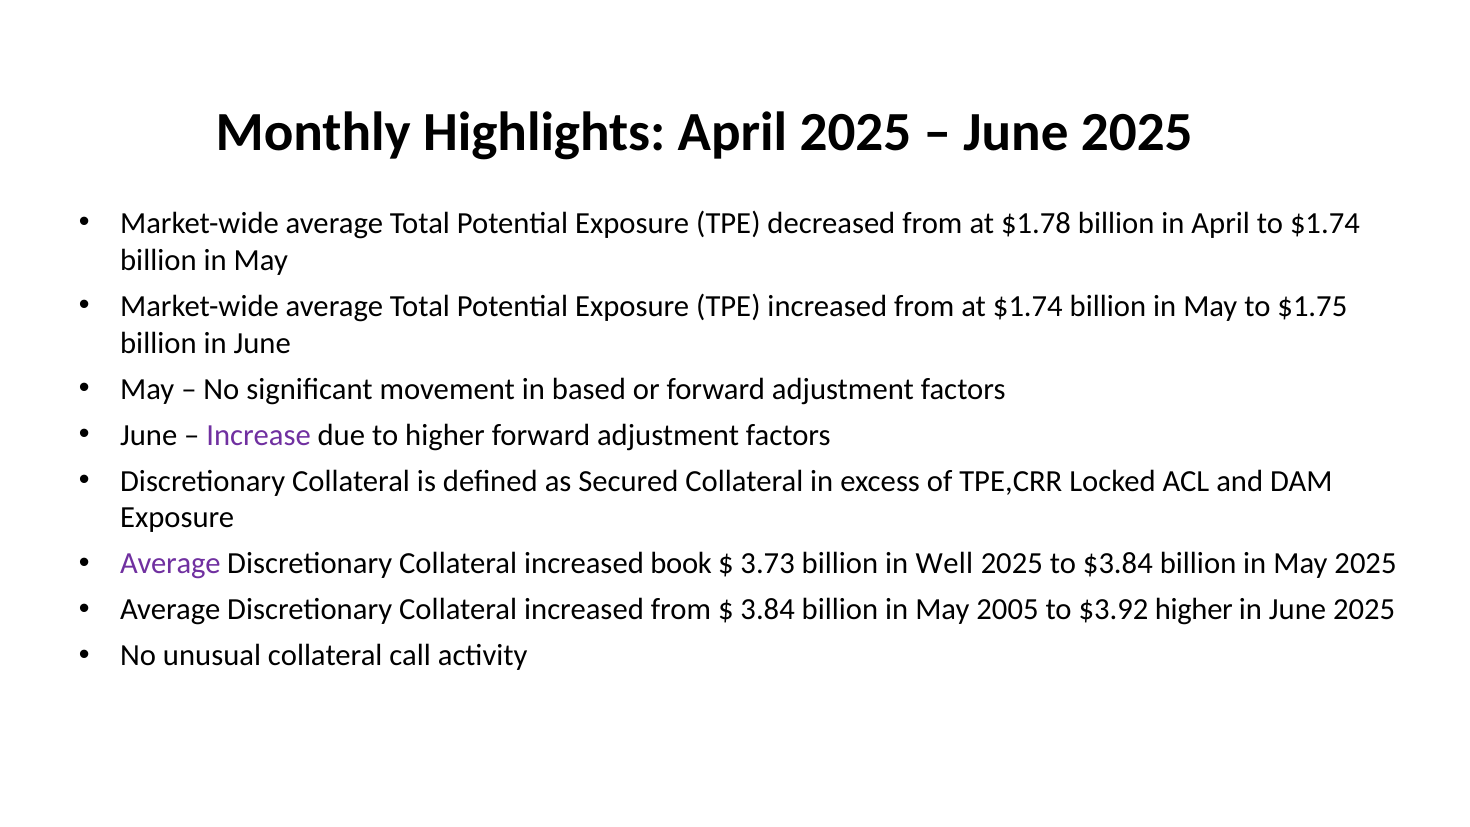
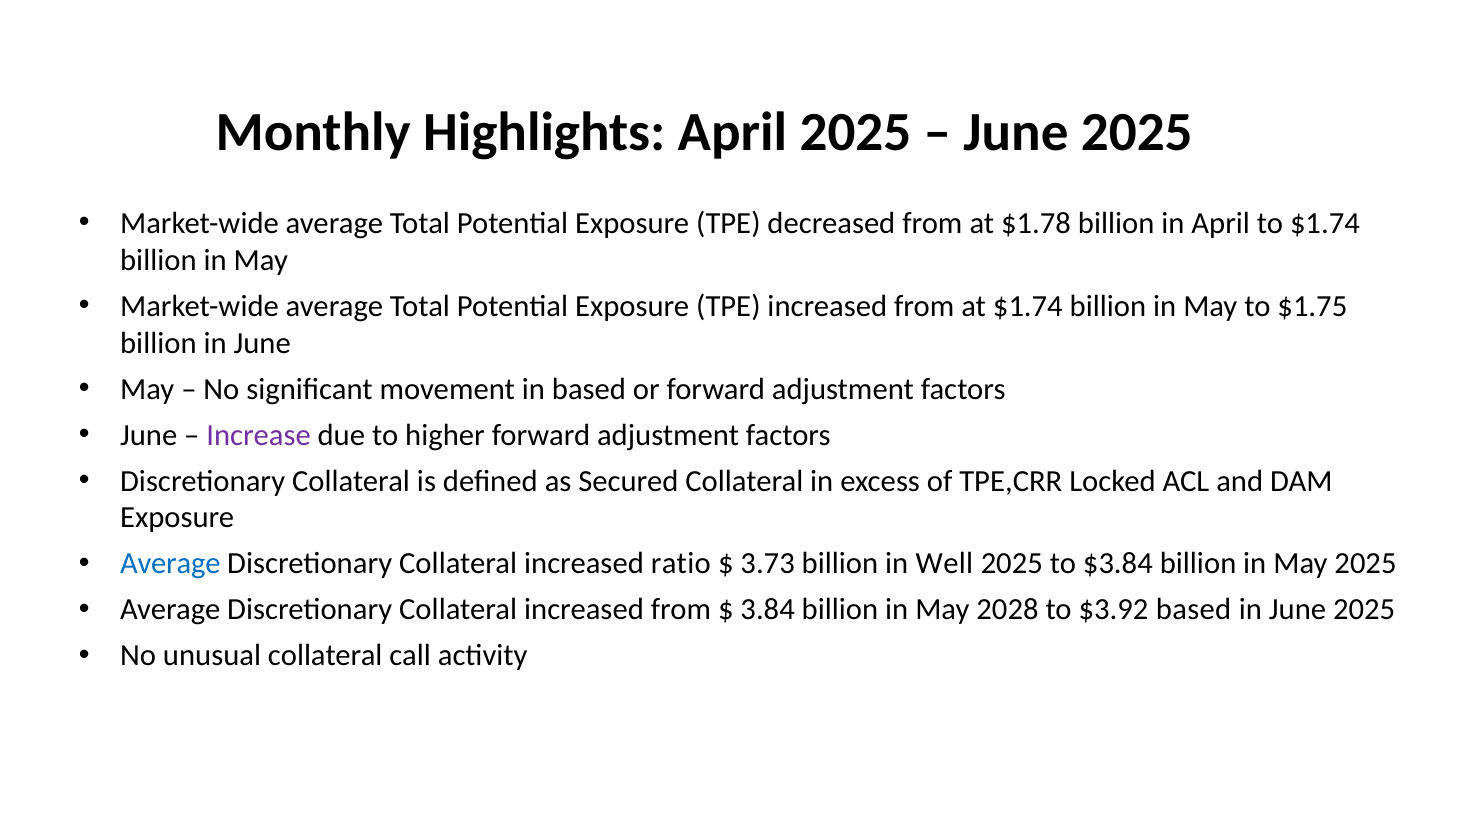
Average colour: purple -> blue (170, 564)
book: book -> ratio (681, 564)
2005: 2005 -> 2028 (1008, 610)
$3.92 higher: higher -> based (1194, 610)
